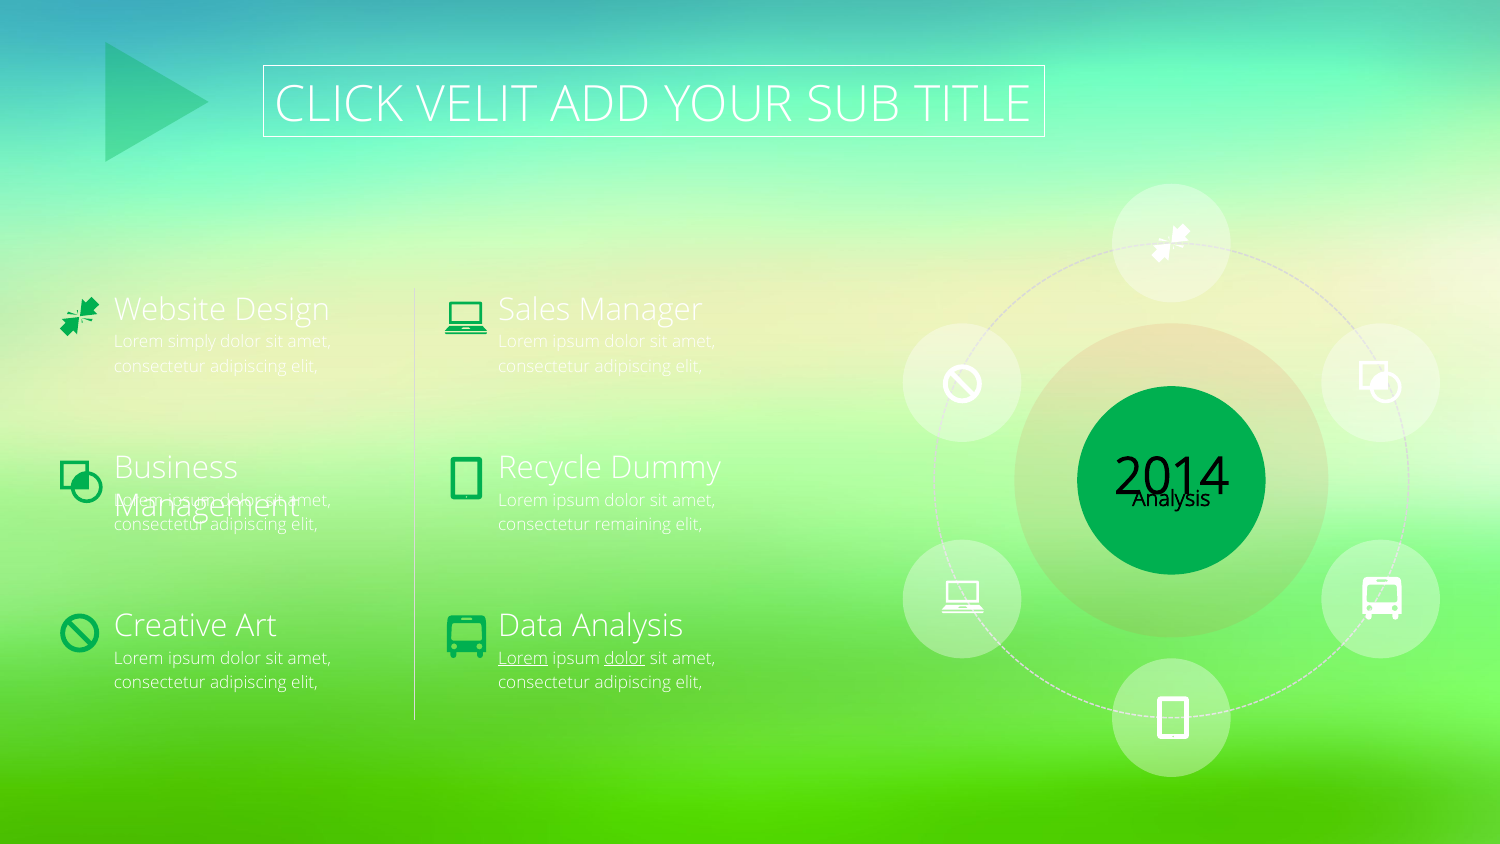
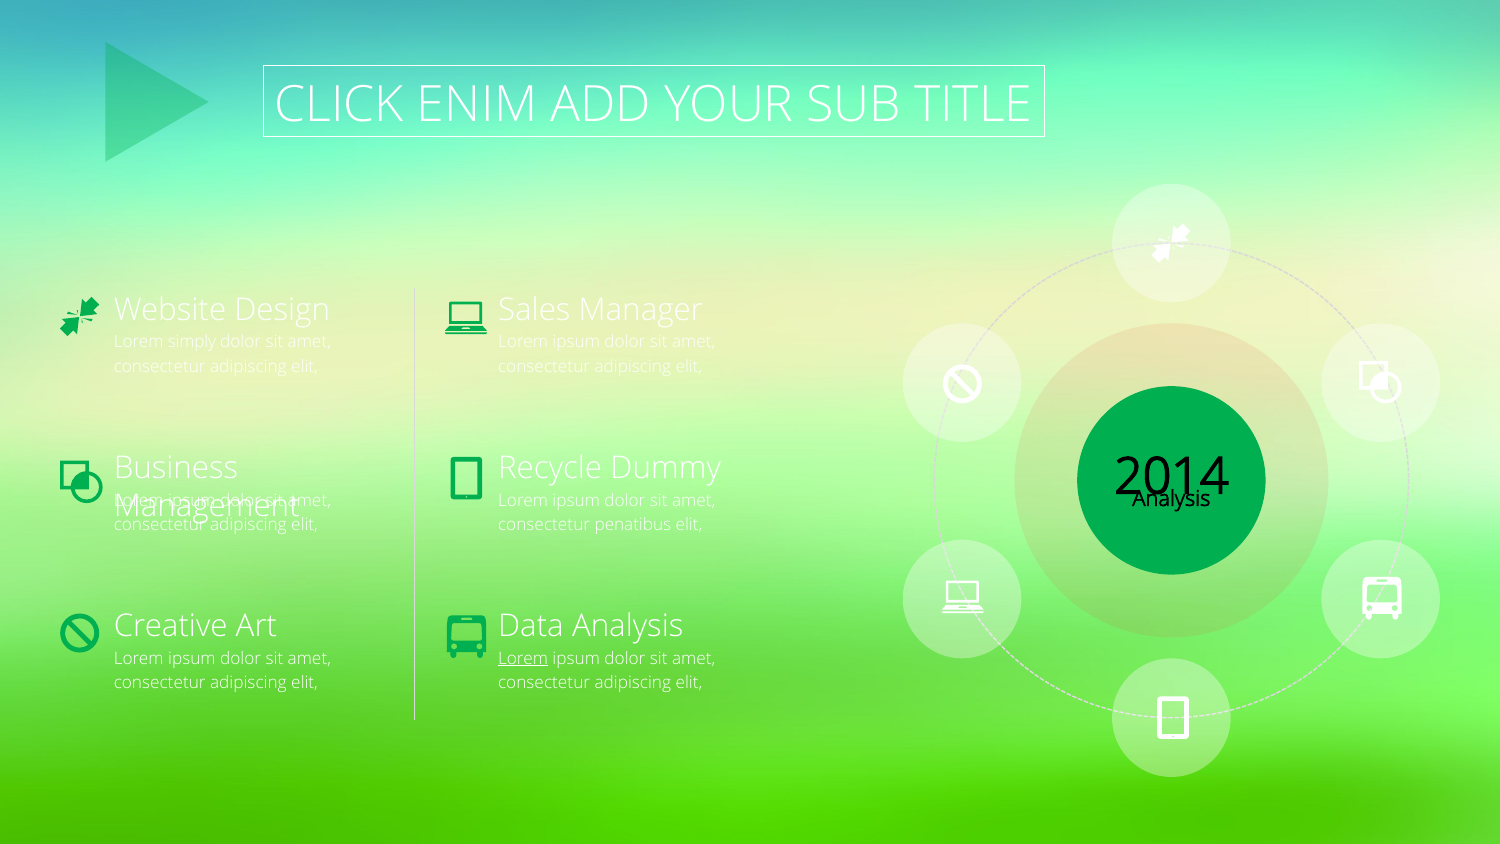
VELIT: VELIT -> ENIM (477, 105)
remaining: remaining -> penatibus (633, 525)
dolor underline: present -> none (625, 658)
